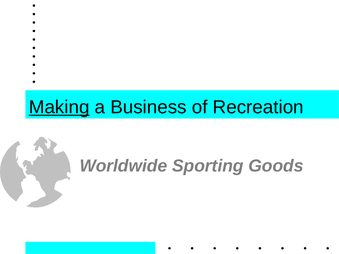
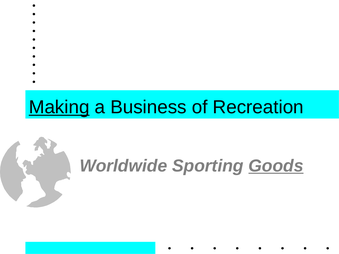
Goods underline: none -> present (276, 166)
